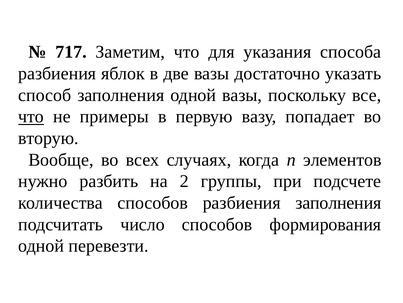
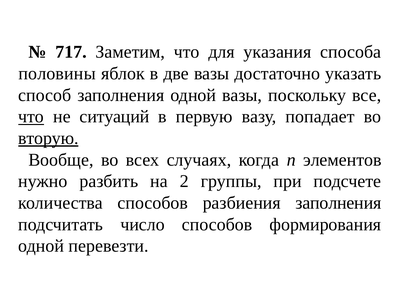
разбиения: разбиения -> половины (57, 73)
примеры: примеры -> ситуаций (114, 116)
вторую underline: none -> present (48, 138)
